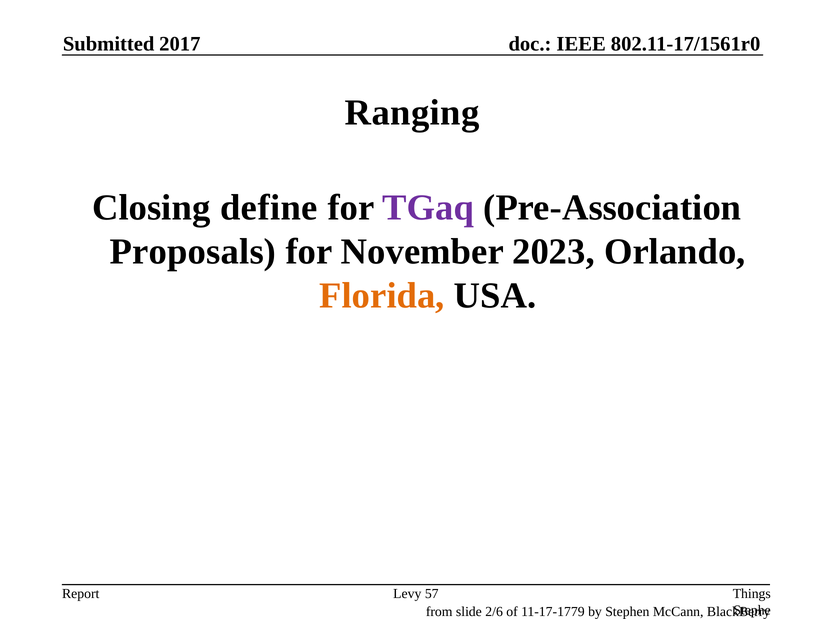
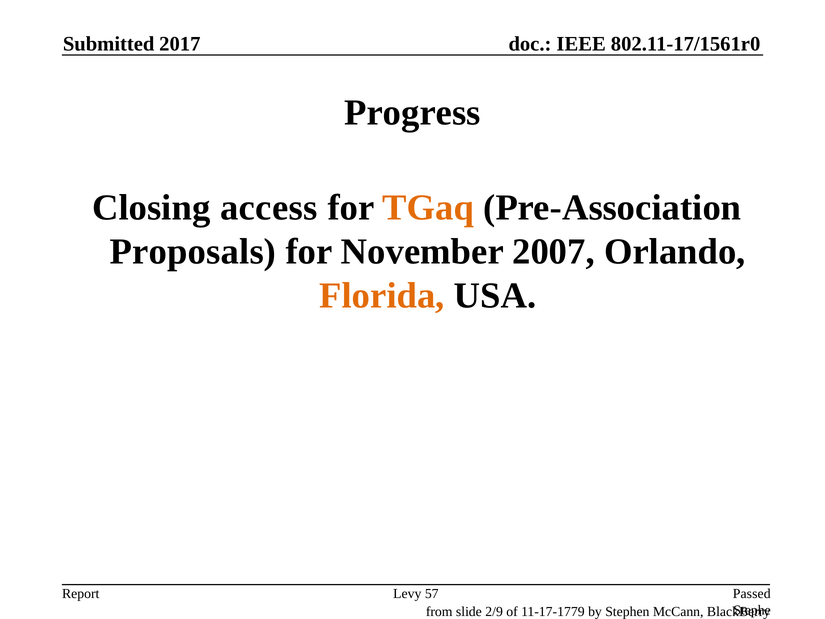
Ranging: Ranging -> Progress (412, 113)
define: define -> access (269, 207)
TGaq colour: purple -> orange (428, 207)
2023: 2023 -> 2007 (554, 251)
Things: Things -> Passed (752, 593)
2/6: 2/6 -> 2/9 (494, 611)
